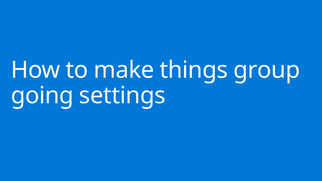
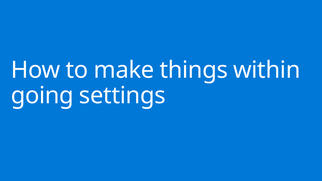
group: group -> within (267, 70)
